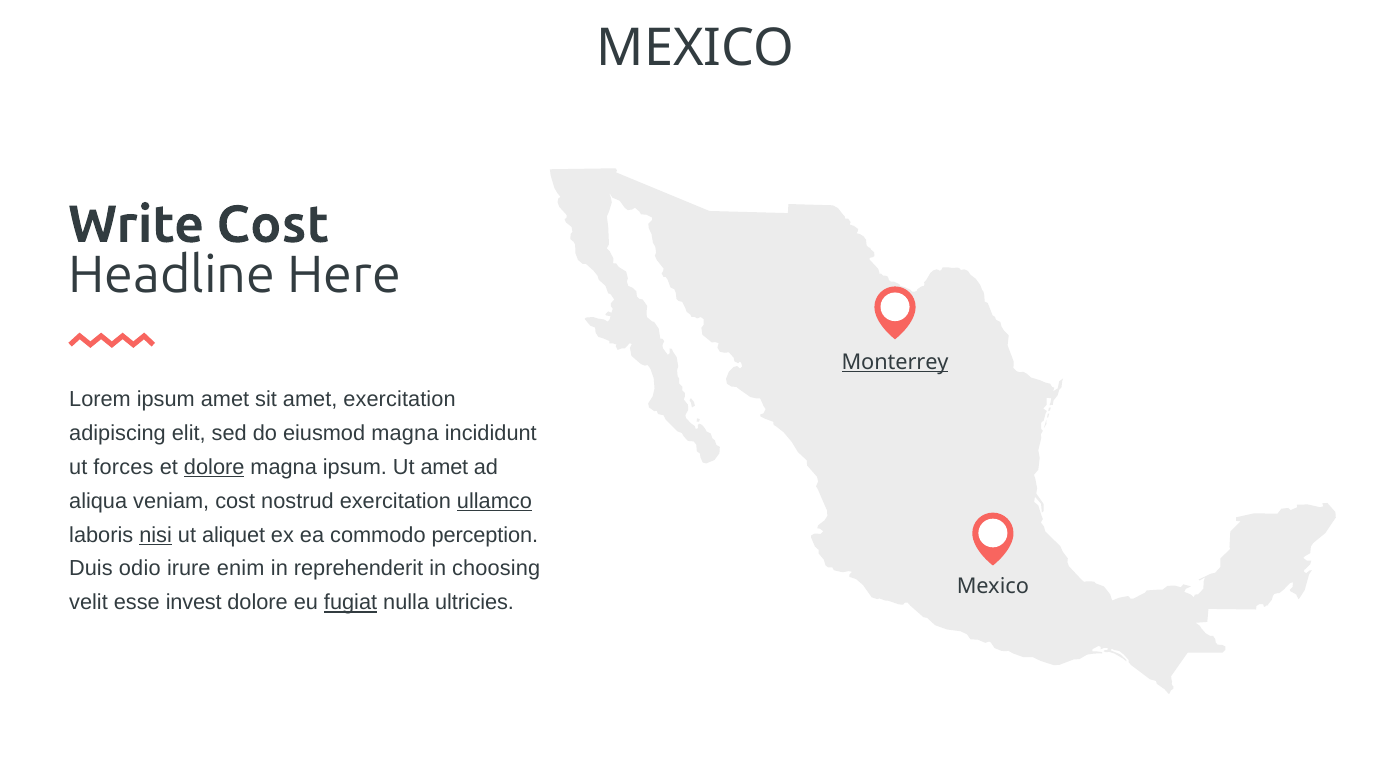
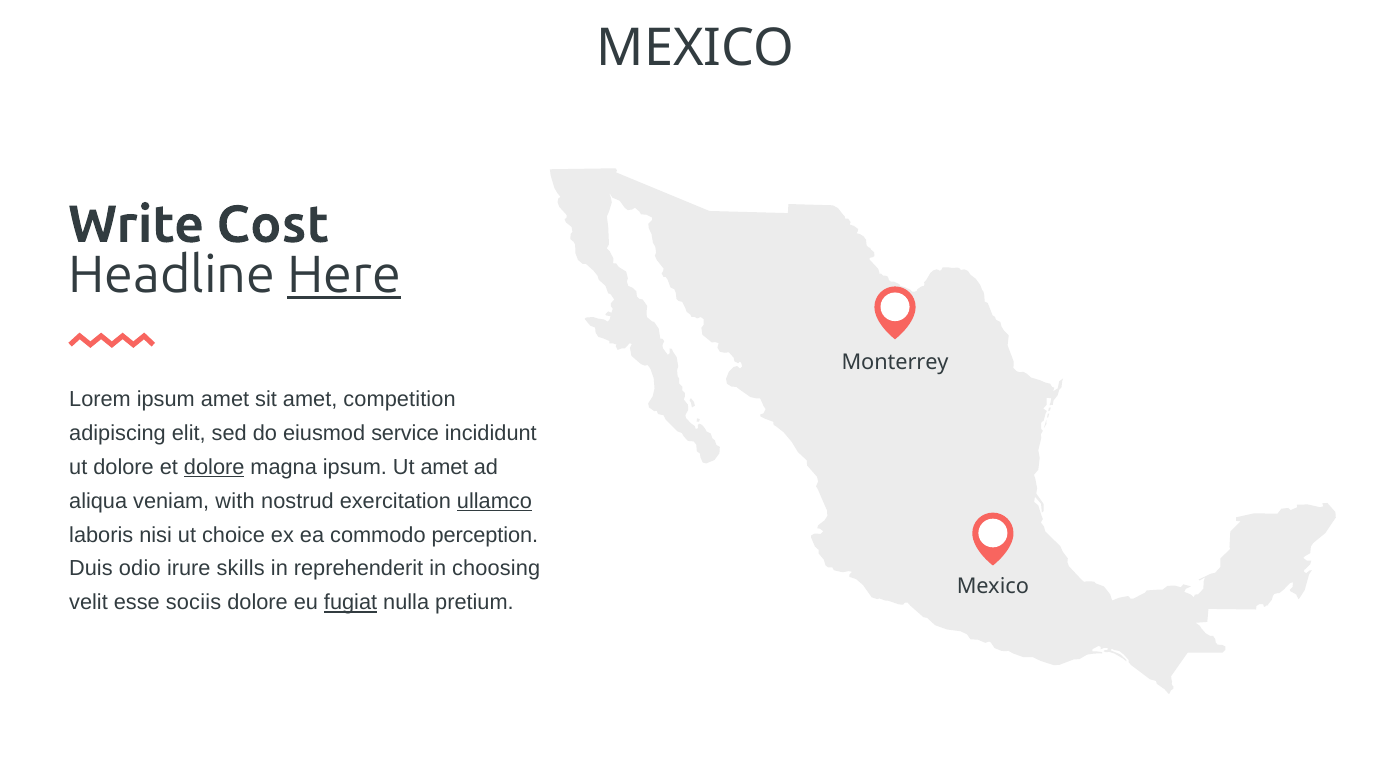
Here underline: none -> present (344, 275)
Monterrey underline: present -> none (895, 362)
amet exercitation: exercitation -> competition (400, 399)
eiusmod magna: magna -> service (405, 433)
ut forces: forces -> dolore (124, 467)
veniam cost: cost -> with (235, 501)
nisi underline: present -> none (156, 535)
aliquet: aliquet -> choice (234, 535)
enim: enim -> skills (241, 569)
invest: invest -> sociis (193, 603)
ultricies: ultricies -> pretium (474, 603)
